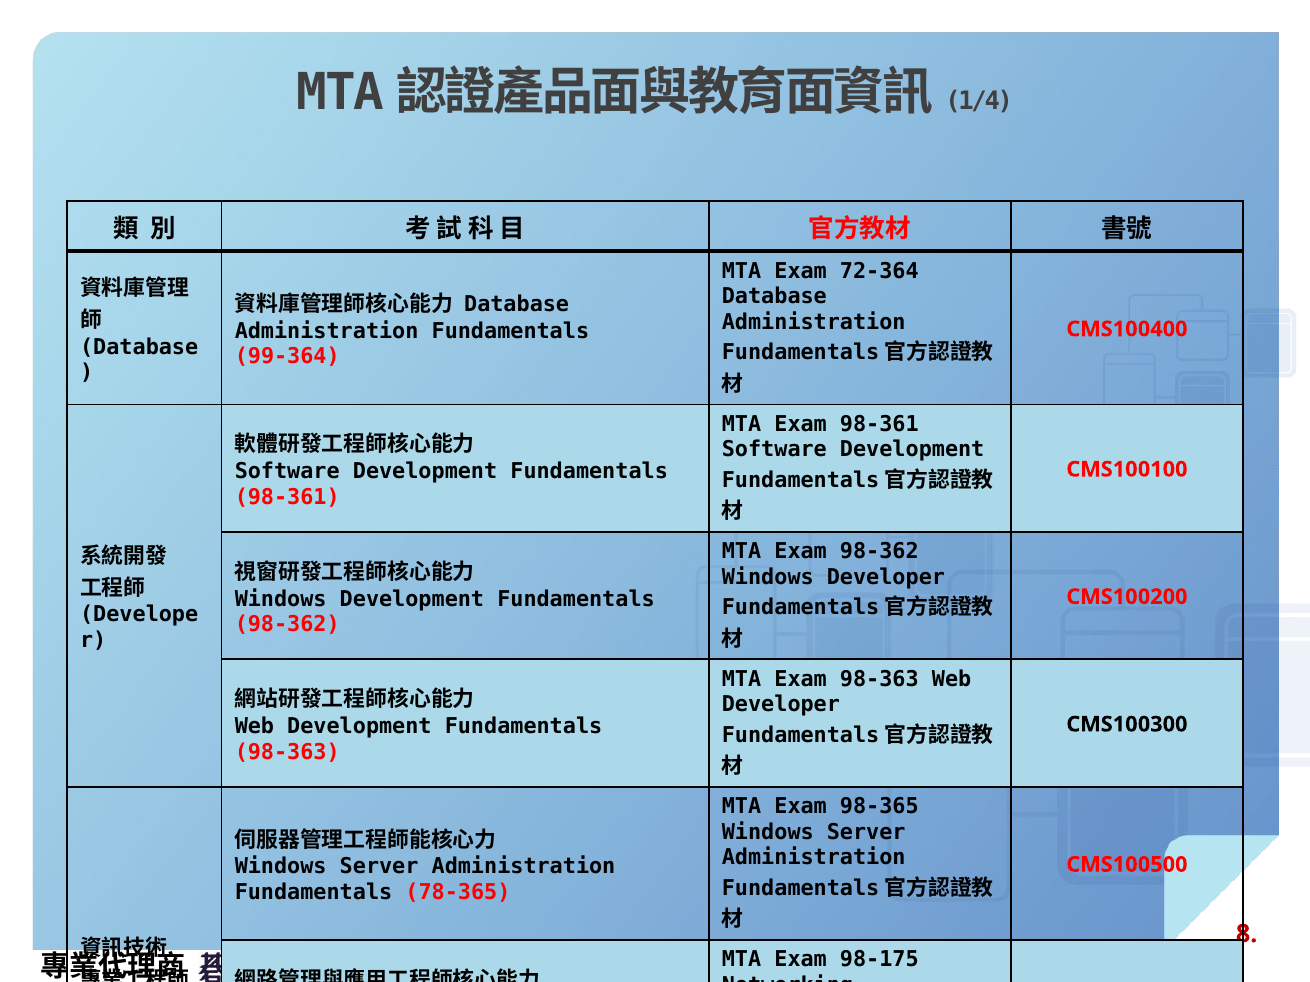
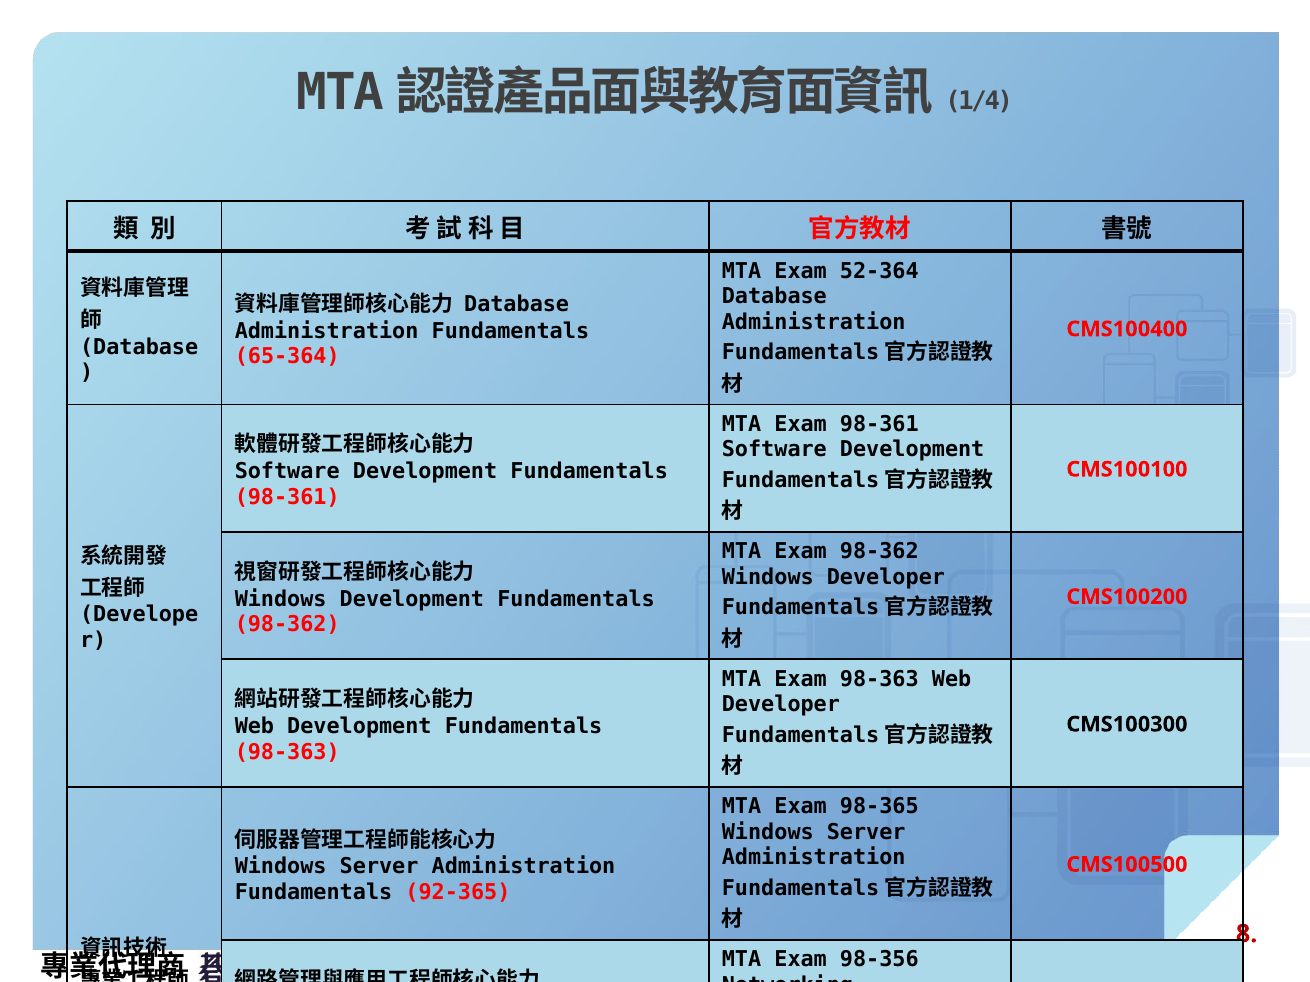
72-364: 72-364 -> 52-364 (879, 271)
99-364: 99-364 -> 65-364 (287, 357)
78-365: 78-365 -> 92-365 (458, 893)
98-175: 98-175 -> 98-356 (879, 960)
